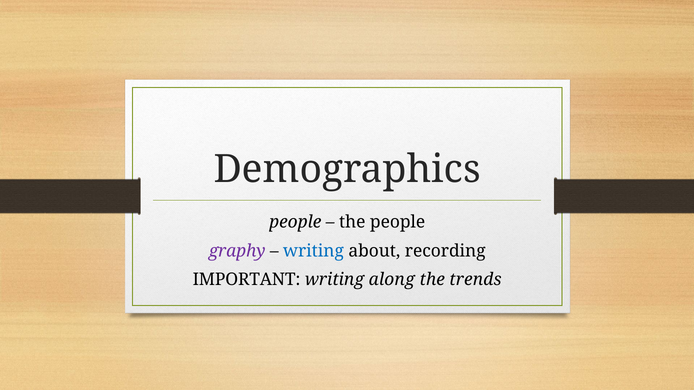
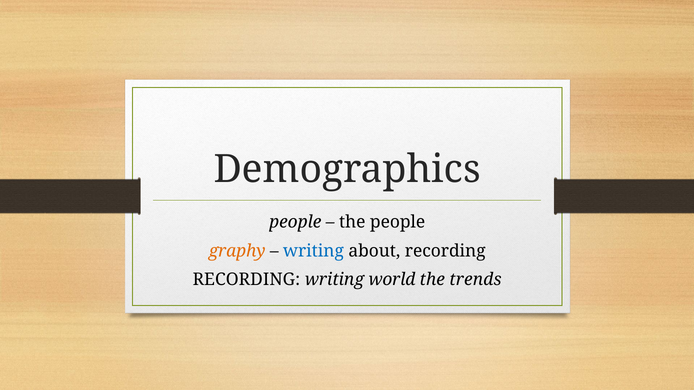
graphy colour: purple -> orange (237, 251)
IMPORTANT: IMPORTANT -> RECORDING (246, 280)
along: along -> world (392, 280)
